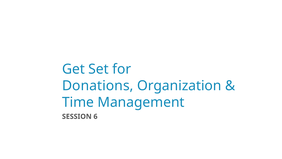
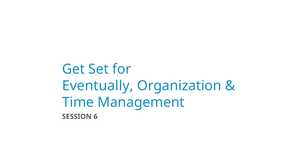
Donations: Donations -> Eventually (98, 86)
